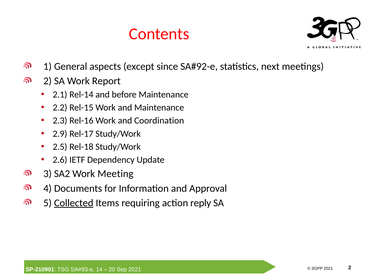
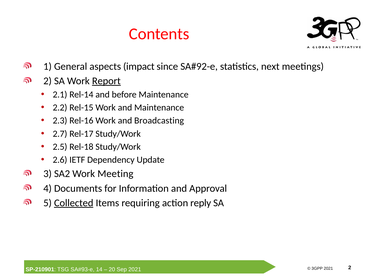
except: except -> impact (139, 66)
Report underline: none -> present (106, 81)
Coordination: Coordination -> Broadcasting (159, 121)
2.9: 2.9 -> 2.7 (60, 134)
